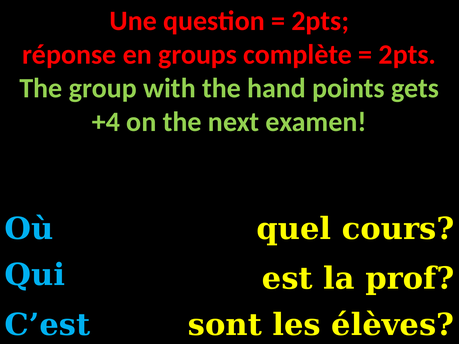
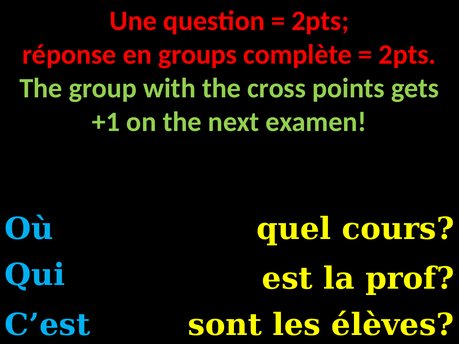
hand: hand -> cross (277, 88)
+4: +4 -> +1 (106, 122)
